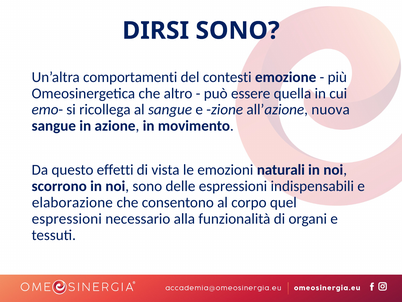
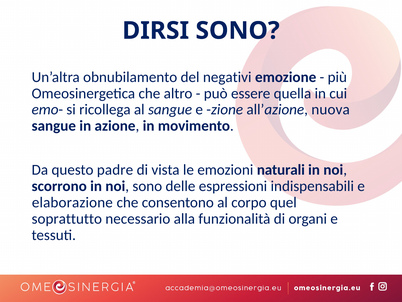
comportamenti: comportamenti -> obnubilamento (130, 77)
contesti: contesti -> negativi (227, 77)
effetti: effetti -> padre (115, 170)
espressioni: espressioni -> soprattutto (67, 218)
